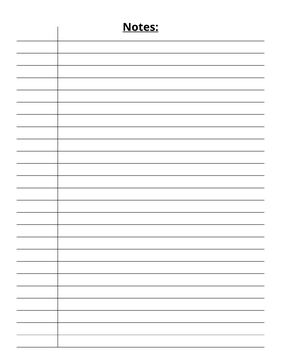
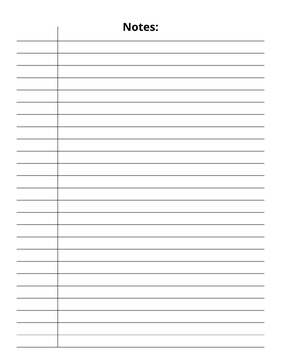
Notes underline: present -> none (140, 27)
